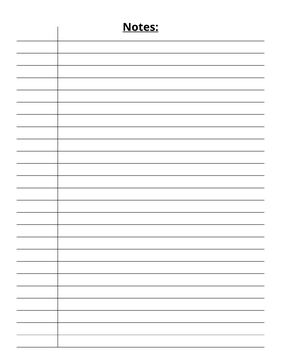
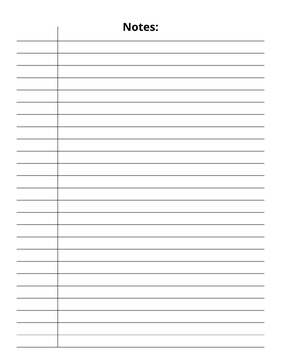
Notes underline: present -> none (140, 27)
